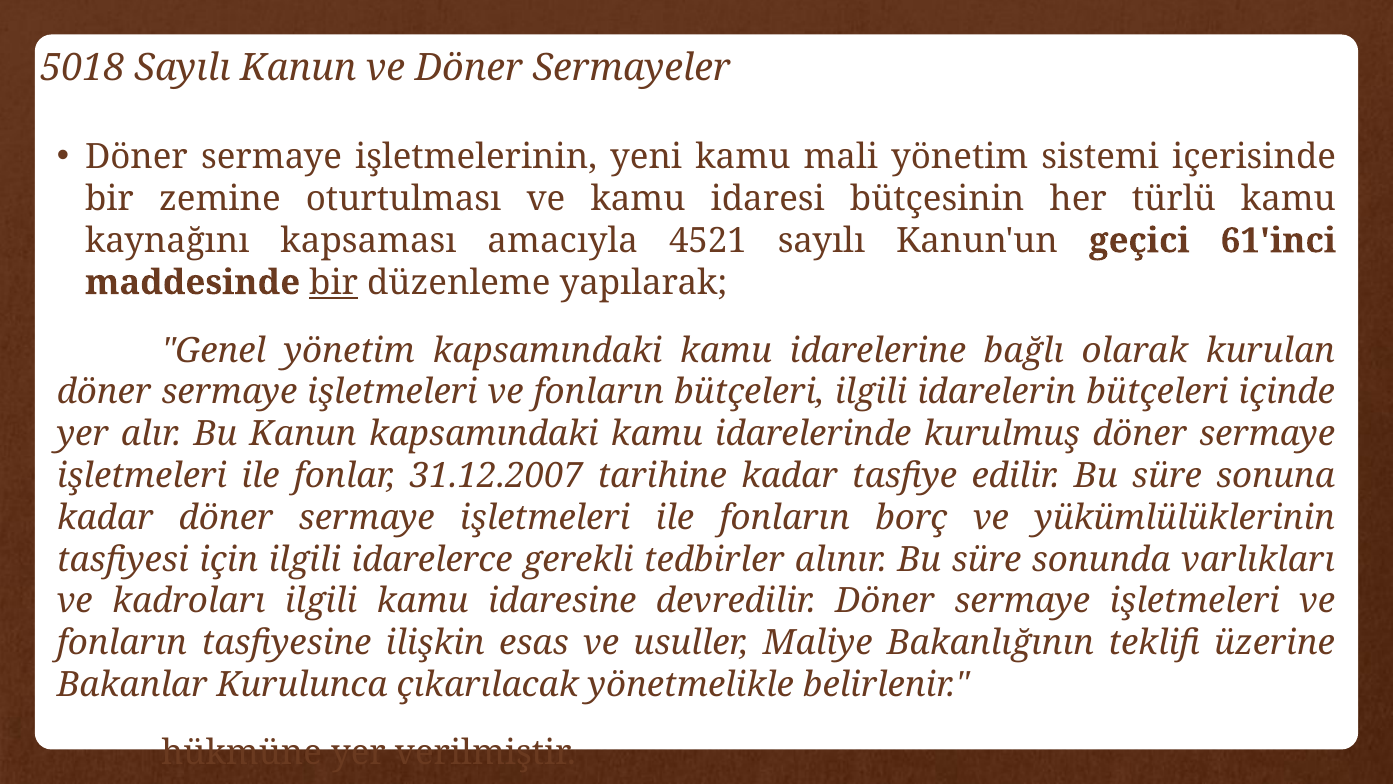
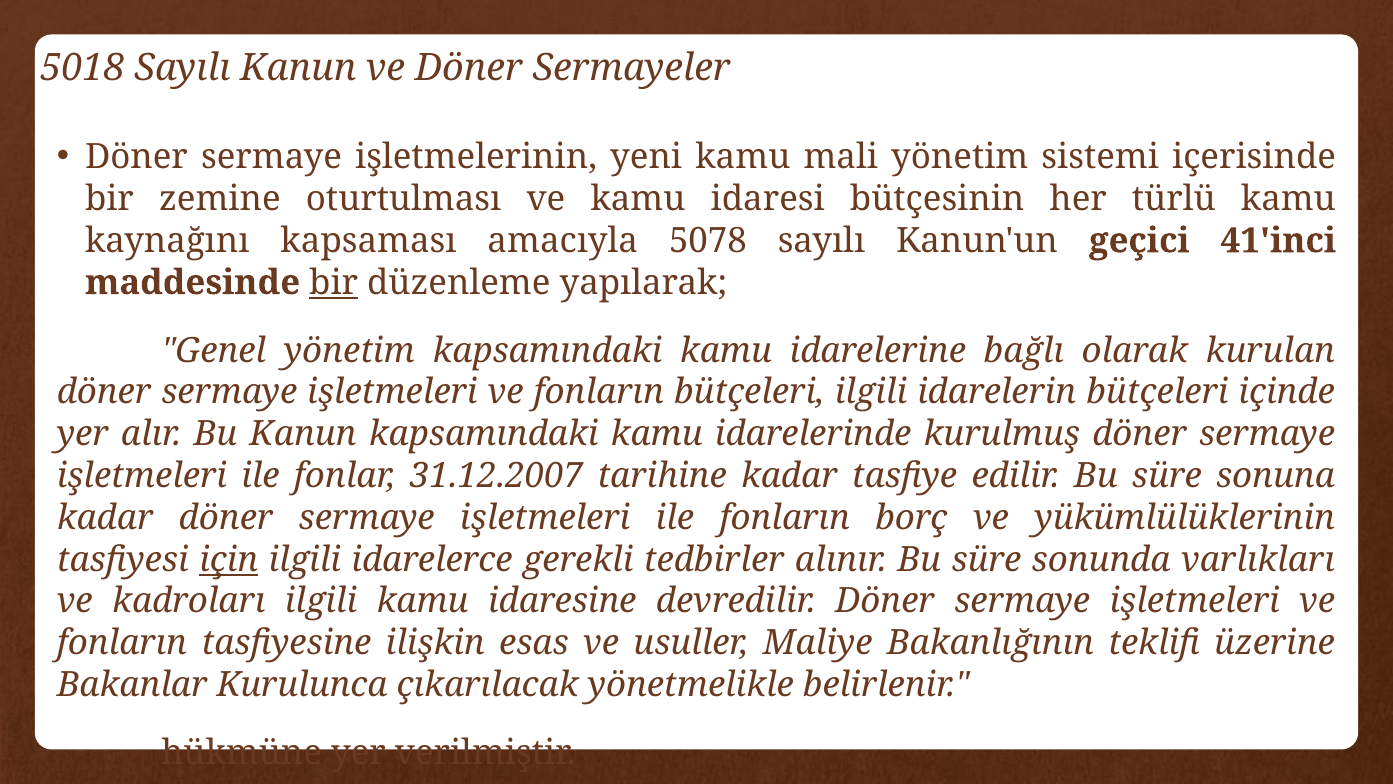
4521: 4521 -> 5078 (708, 241)
61'inci: 61'inci -> 41'inci (1278, 241)
için underline: none -> present (229, 559)
